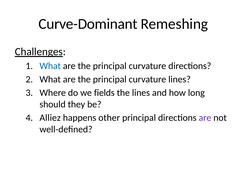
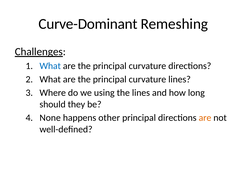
fields: fields -> using (104, 93)
Alliez: Alliez -> None (50, 118)
are colour: purple -> orange (205, 118)
